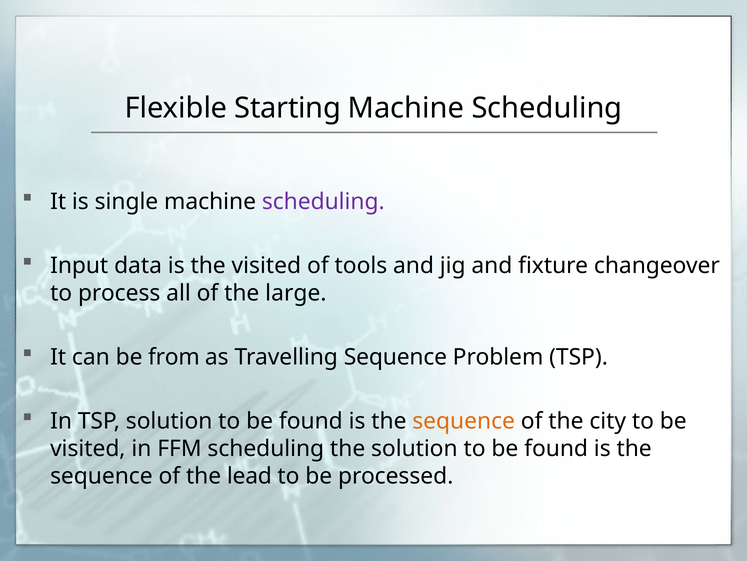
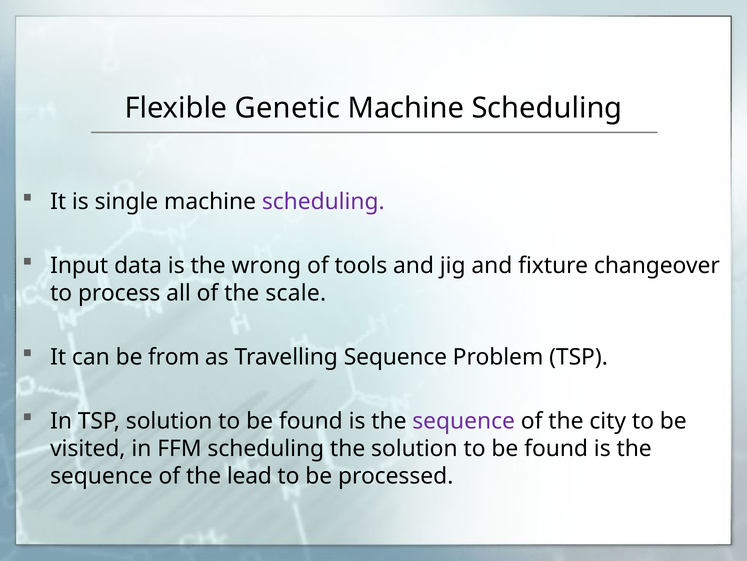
Starting: Starting -> Genetic (287, 108)
the visited: visited -> wrong (266, 266)
large: large -> scale (296, 293)
sequence colour: orange -> purple (464, 421)
